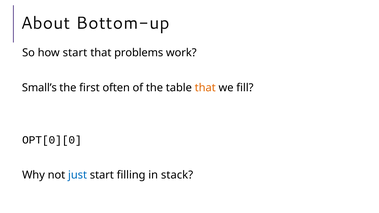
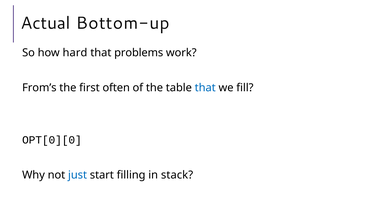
About: About -> Actual (46, 23)
how start: start -> hard (75, 53)
Small’s: Small’s -> From’s (39, 88)
that colour: orange -> blue (205, 88)
